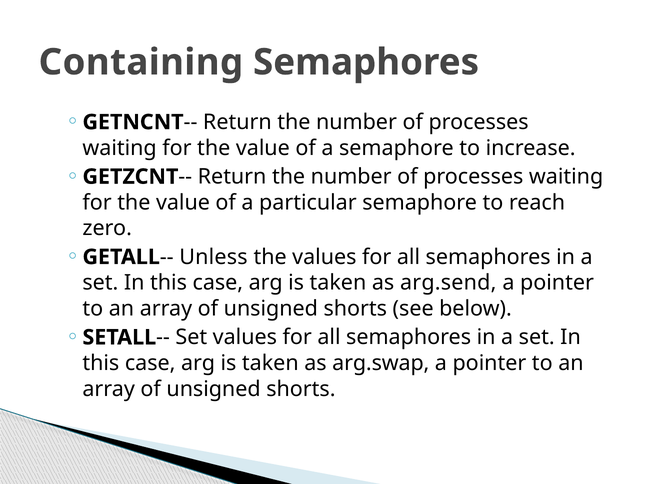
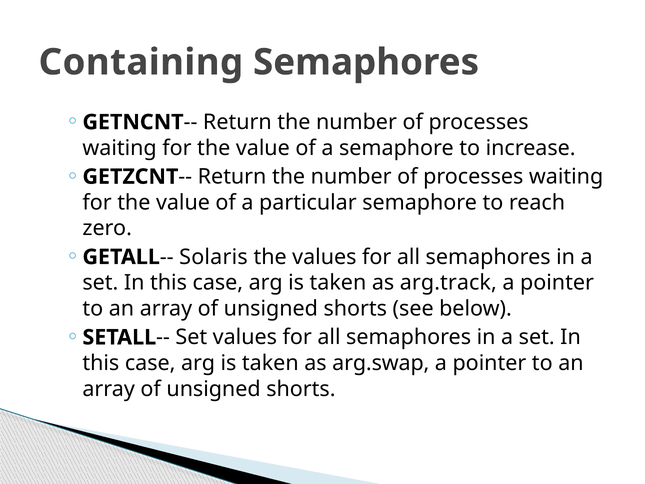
Unless: Unless -> Solaris (213, 257)
arg.send: arg.send -> arg.track (448, 283)
